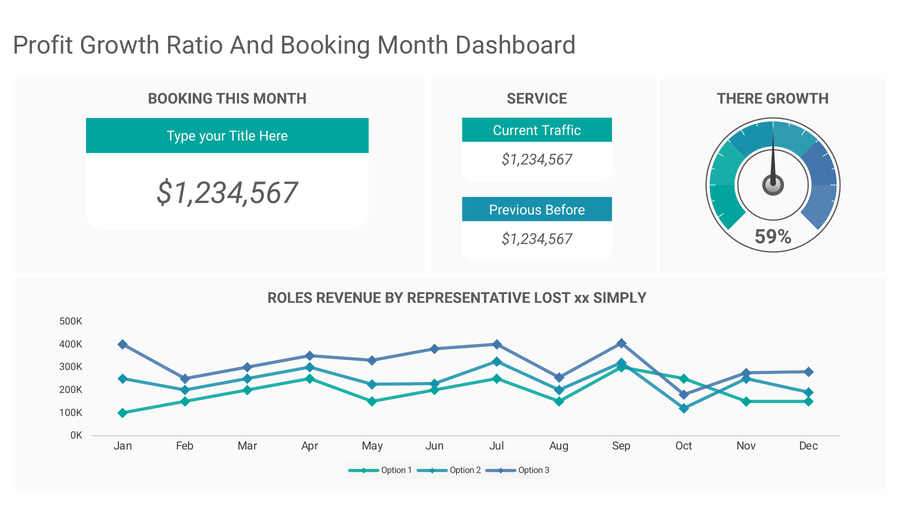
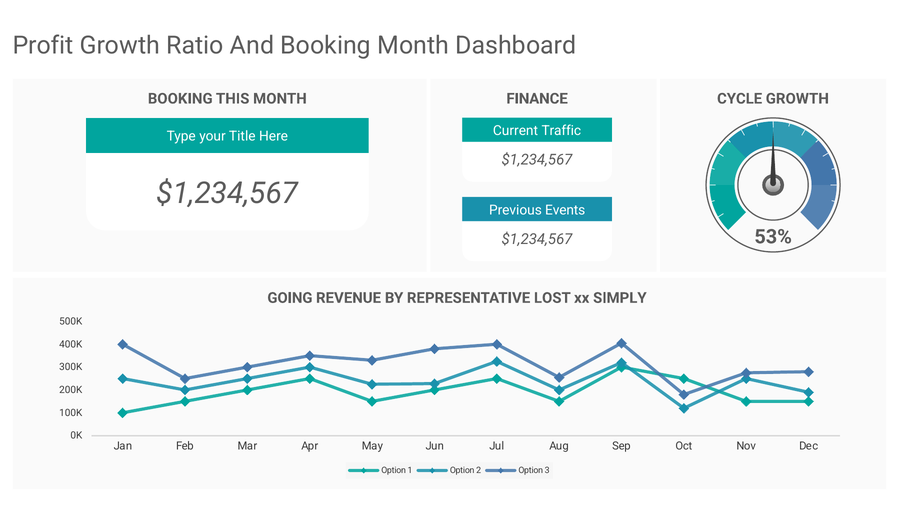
SERVICE: SERVICE -> FINANCE (537, 99)
THERE: THERE -> CYCLE (740, 99)
Before: Before -> Events (565, 210)
59%: 59% -> 53% (773, 237)
ROLES: ROLES -> GOING (290, 298)
